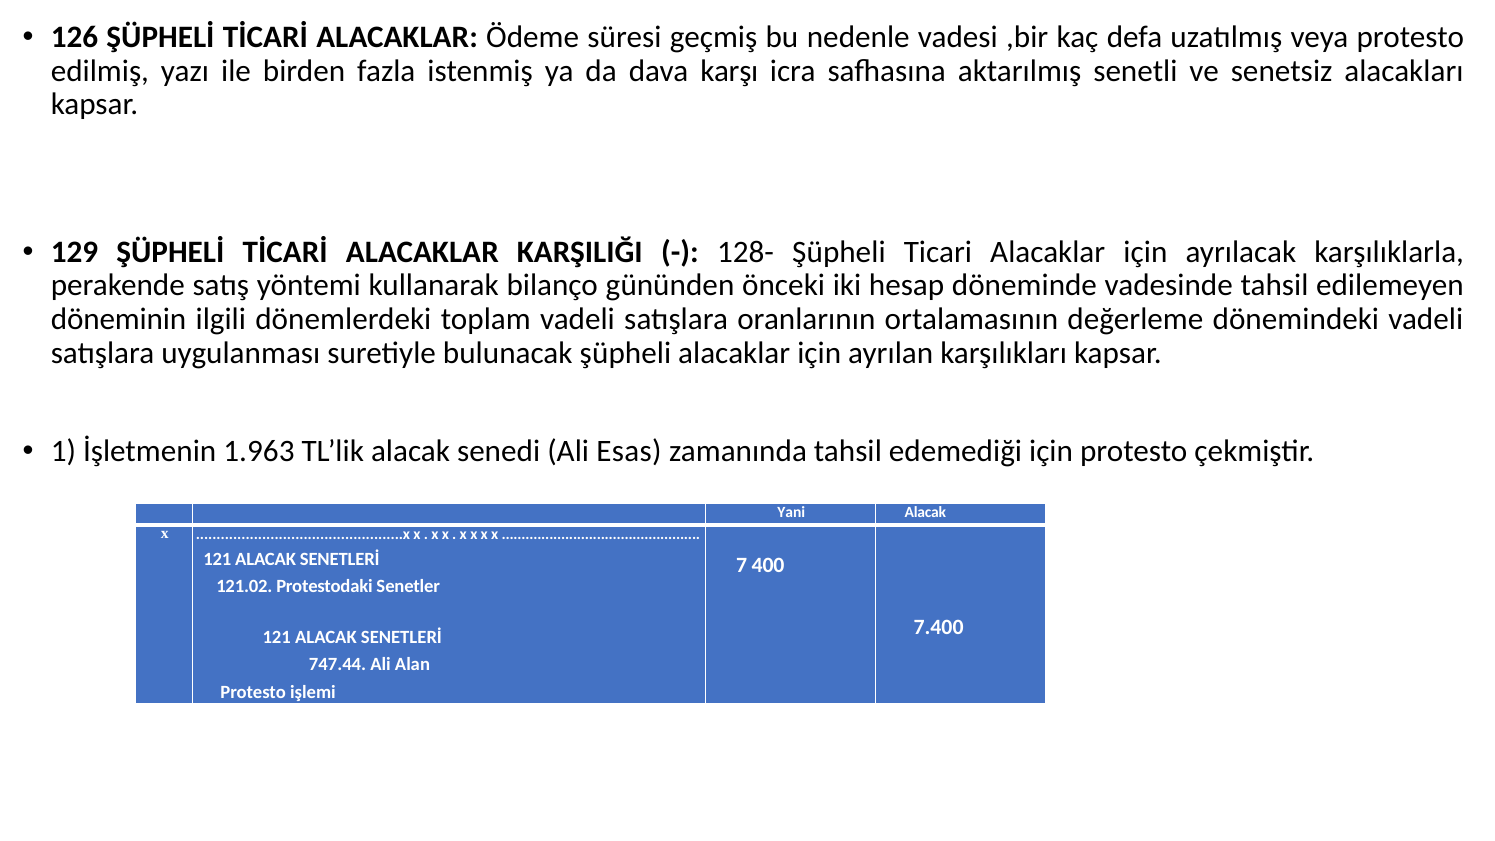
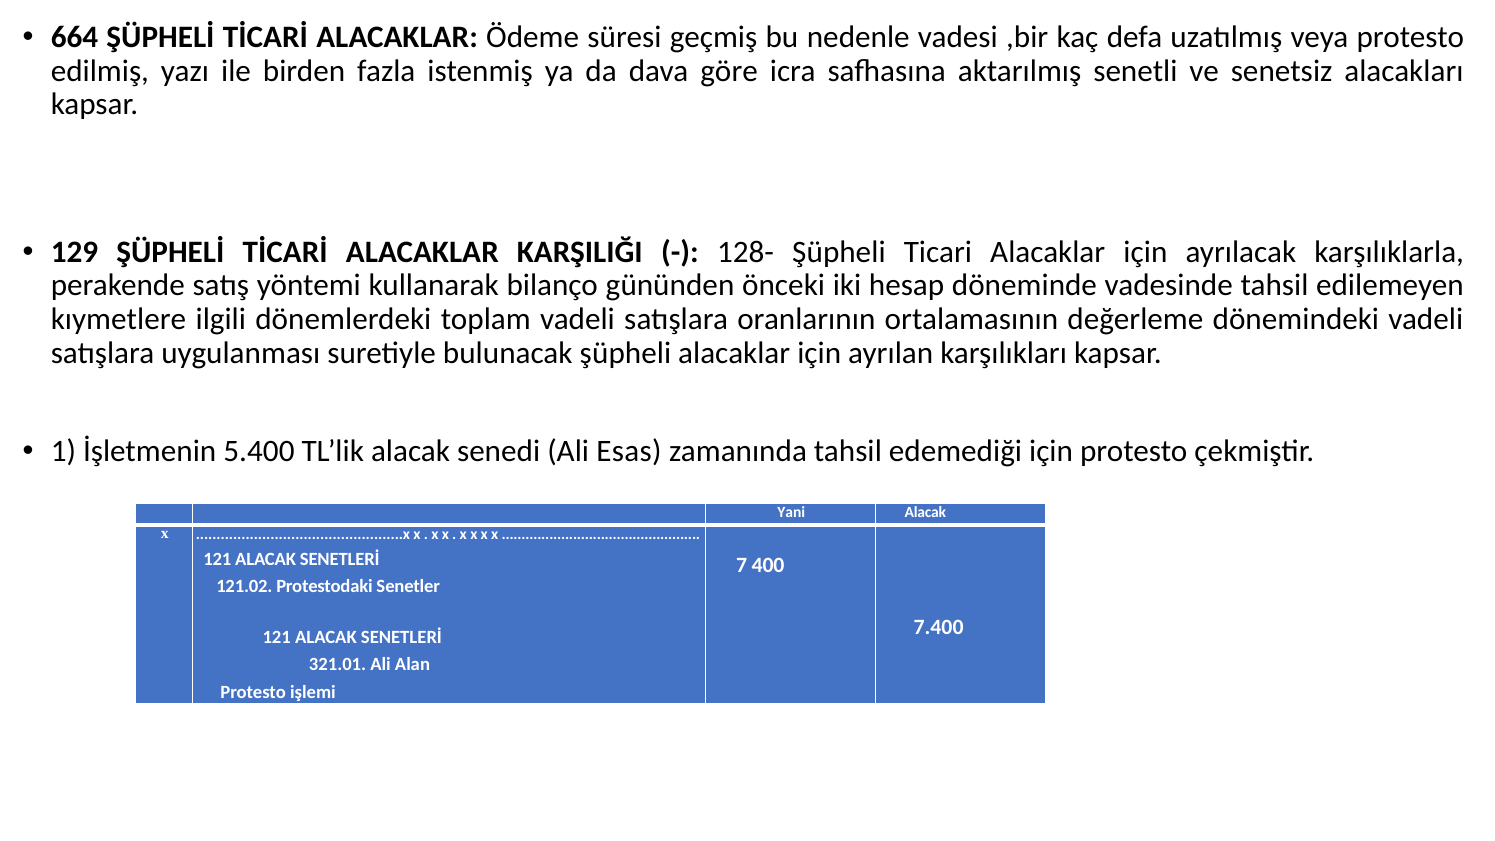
126: 126 -> 664 (74, 37)
karşı: karşı -> göre (729, 71)
döneminin: döneminin -> kıymetlere (118, 319)
1.963: 1.963 -> 5.400 (259, 451)
747.44: 747.44 -> 321.01 (338, 665)
